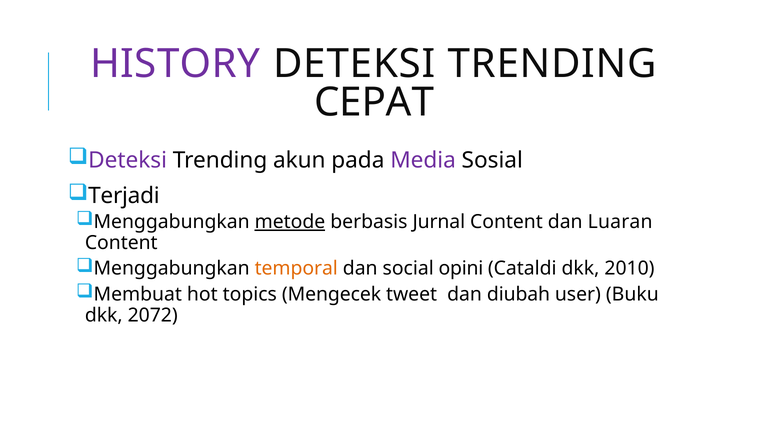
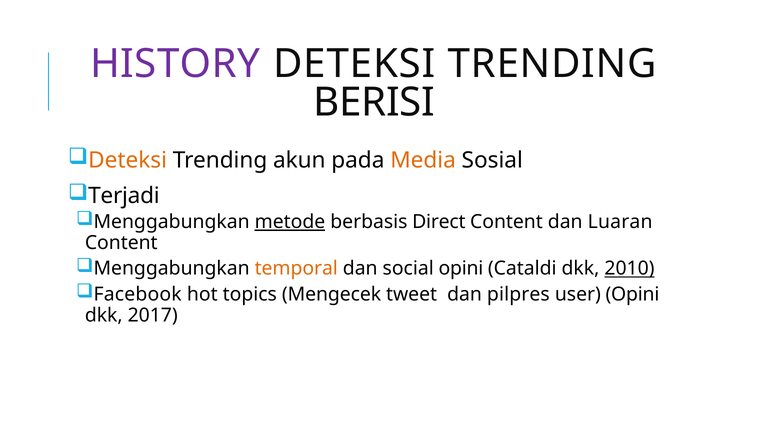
CEPAT: CEPAT -> BERISI (374, 103)
Deteksi colour: purple -> orange (128, 160)
Media colour: purple -> orange (423, 160)
Jurnal: Jurnal -> Direct (439, 222)
2010 underline: none -> present (629, 269)
Membuat: Membuat -> Facebook (138, 294)
diubah: diubah -> pilpres (518, 294)
user Buku: Buku -> Opini (632, 294)
2072: 2072 -> 2017 (153, 315)
